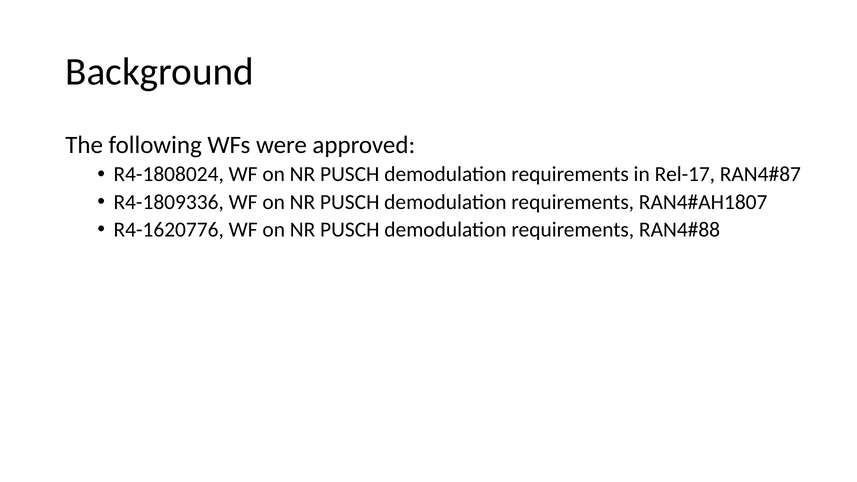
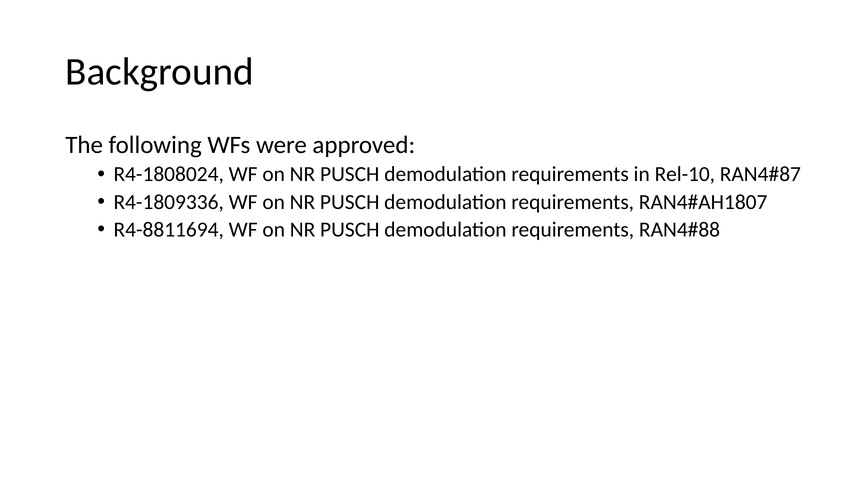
Rel-17: Rel-17 -> Rel-10 (685, 174)
R4-1620776: R4-1620776 -> R4-8811694 (169, 230)
